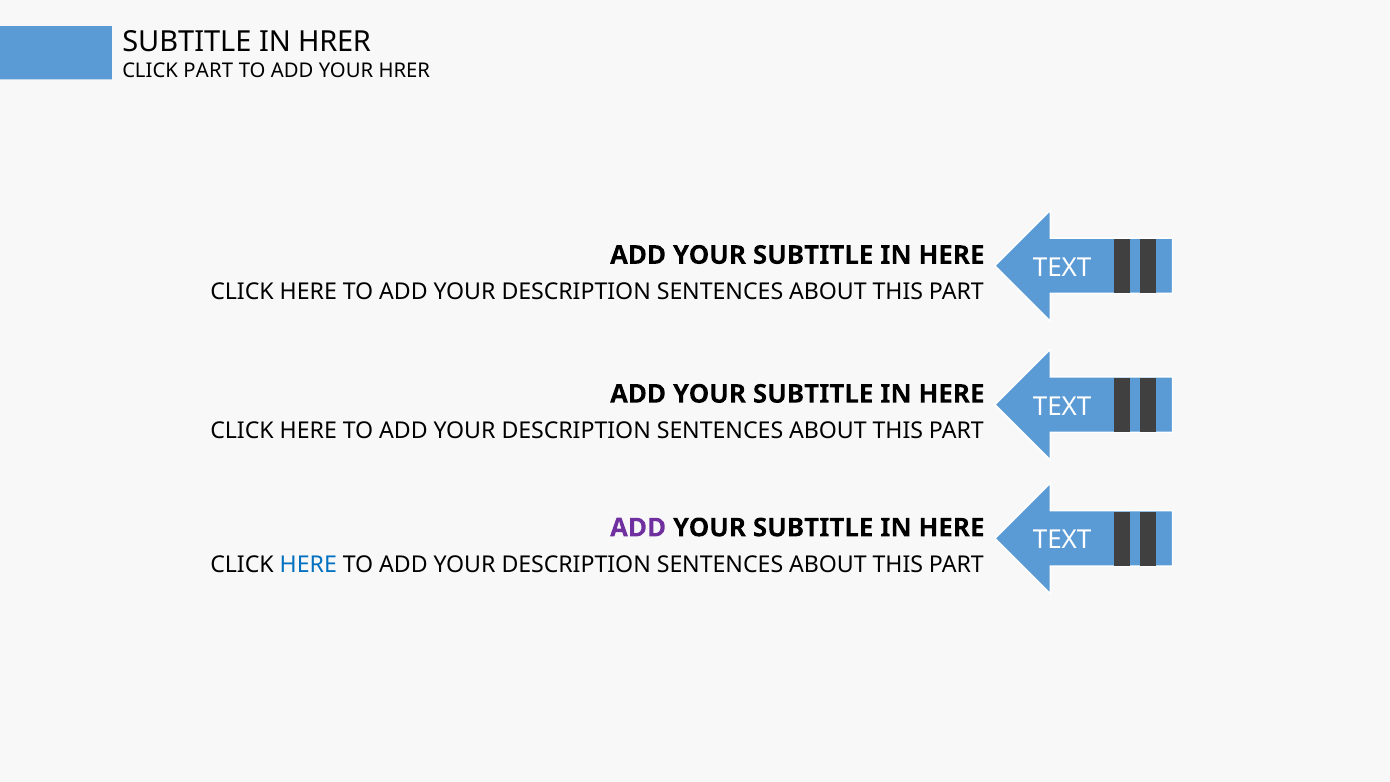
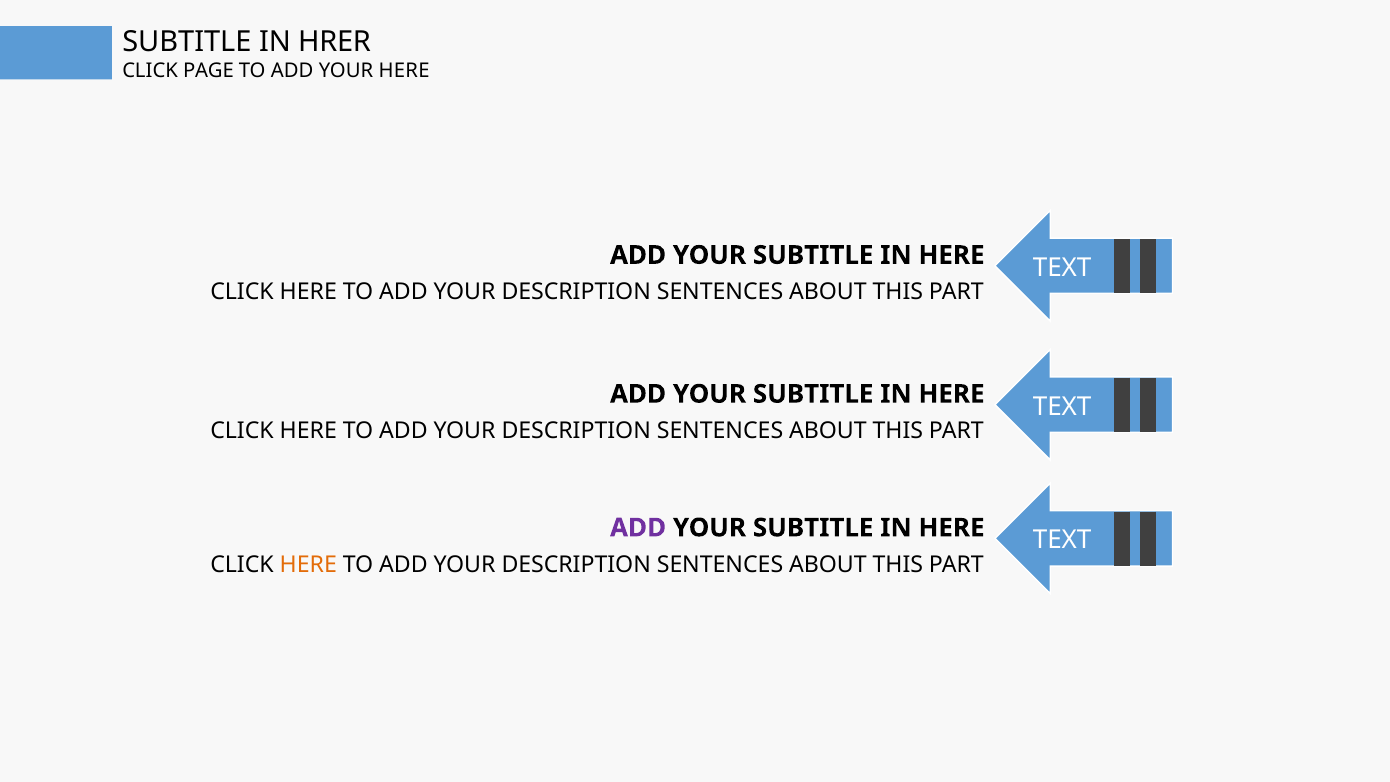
CLICK PART: PART -> PAGE (208, 71)
YOUR HRER: HRER -> HERE (404, 71)
HERE colour: blue -> orange (308, 565)
